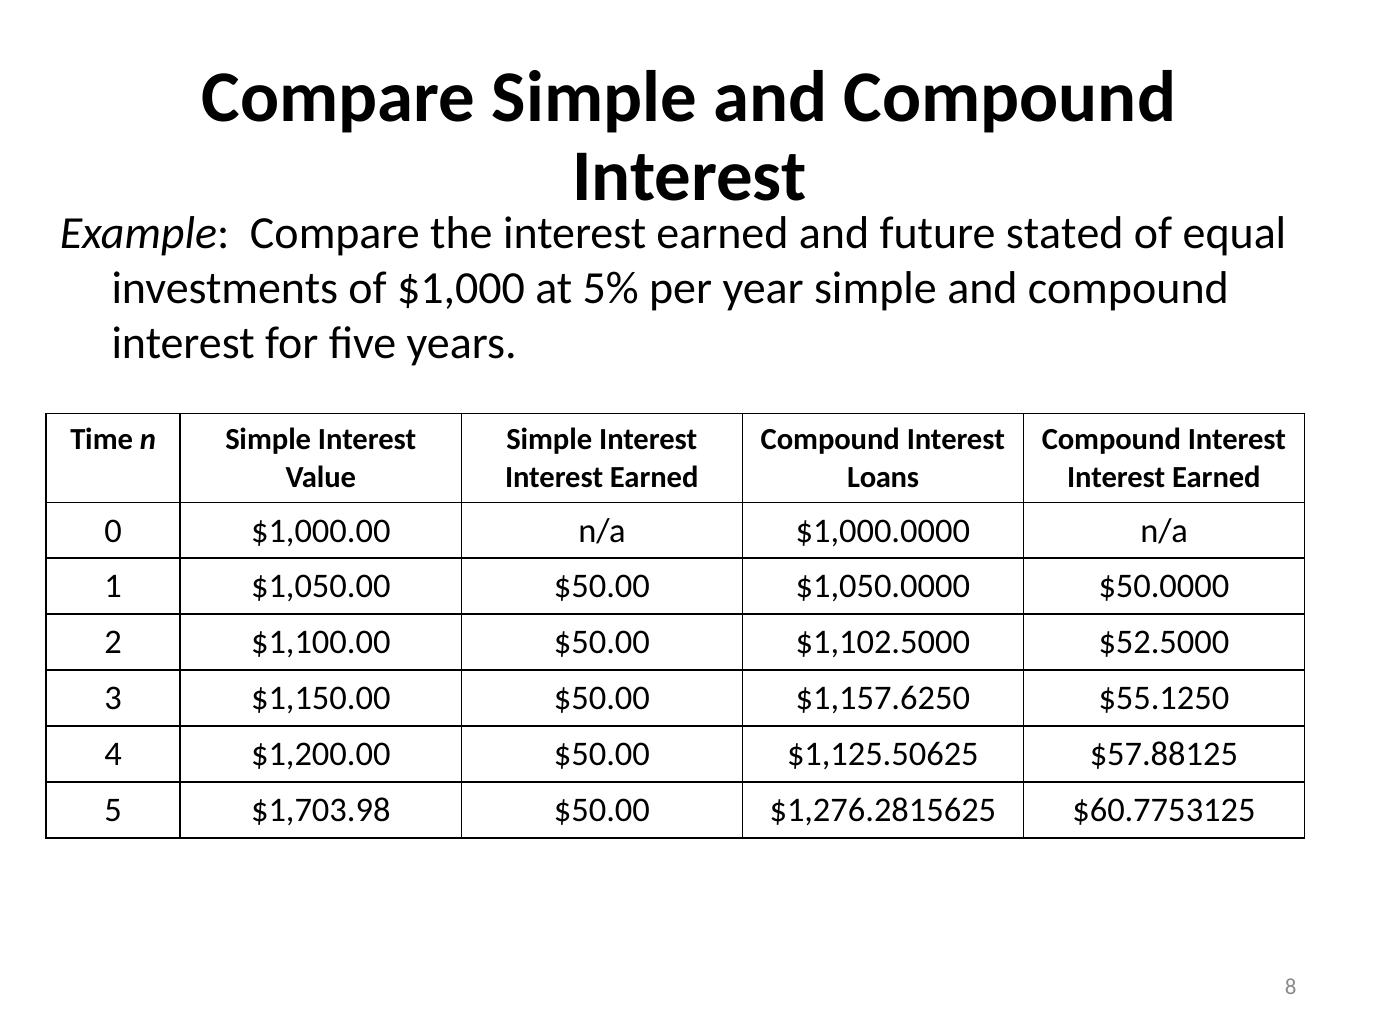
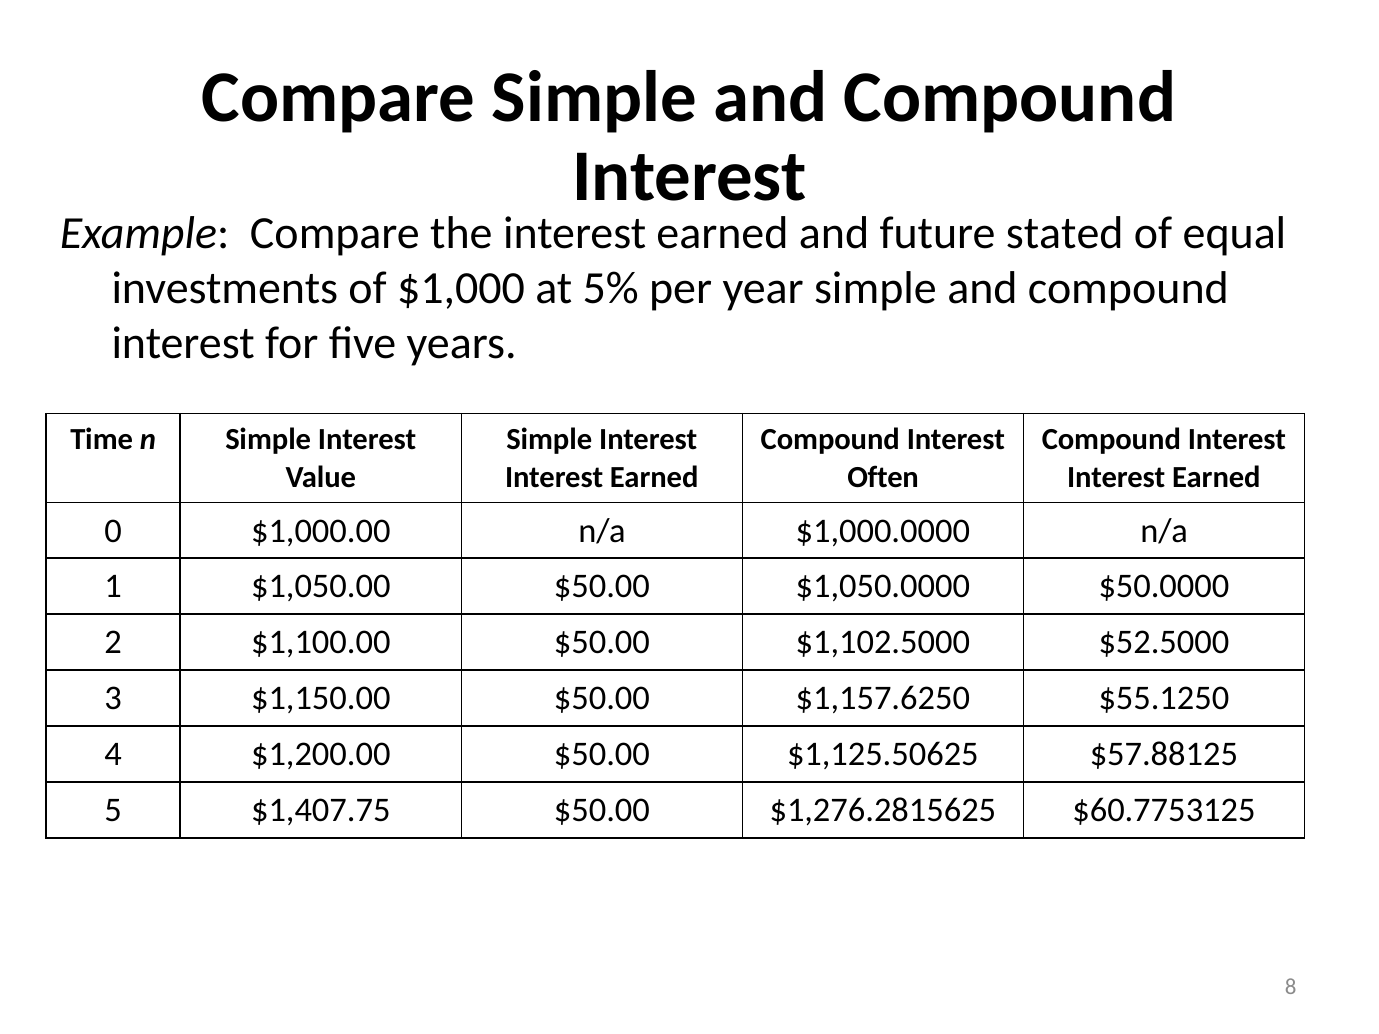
Loans: Loans -> Often (883, 477)
$1,703.98: $1,703.98 -> $1,407.75 (321, 810)
